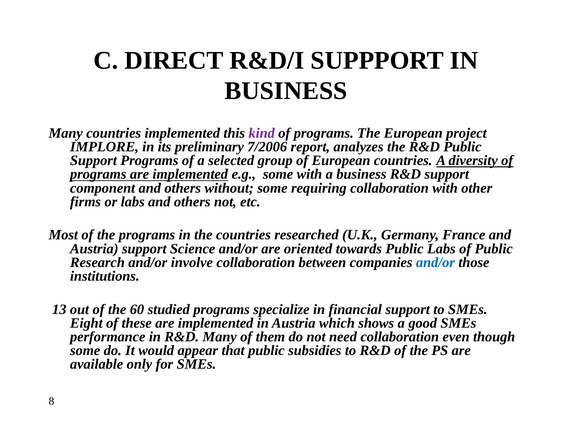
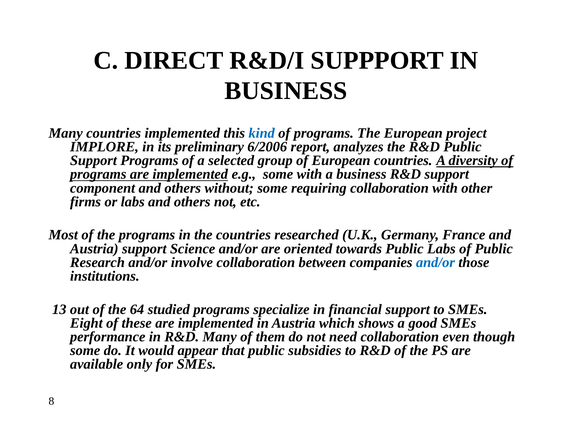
kind colour: purple -> blue (262, 133)
7/2006: 7/2006 -> 6/2006 (267, 147)
60: 60 -> 64 (137, 309)
